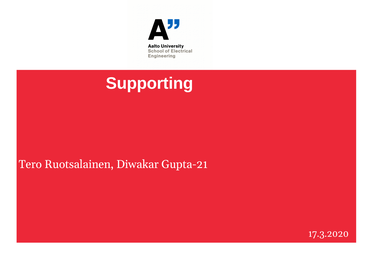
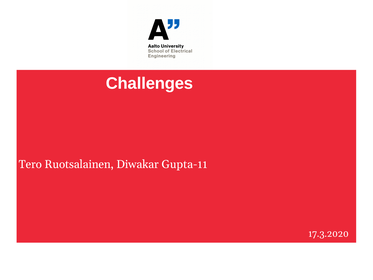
Supporting: Supporting -> Challenges (150, 83)
Gupta-21: Gupta-21 -> Gupta-11 (184, 164)
